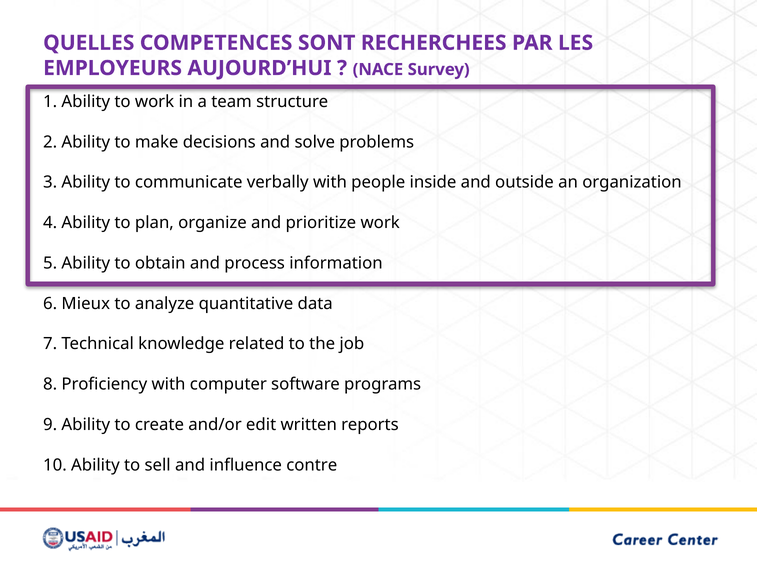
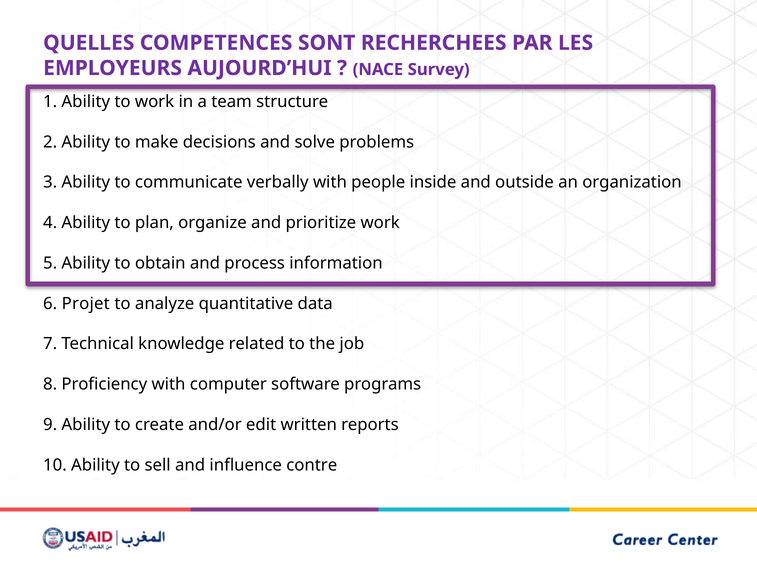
Mieux: Mieux -> Projet (86, 303)
